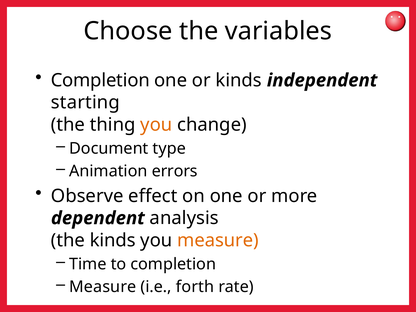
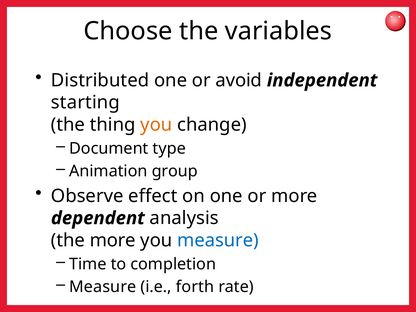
Completion: Completion -> Distributed (100, 80)
or kinds: kinds -> avoid (239, 80)
errors: errors -> group (175, 171)
the kinds: kinds -> more (113, 240)
measure colour: orange -> blue (218, 240)
